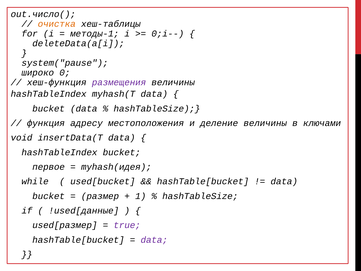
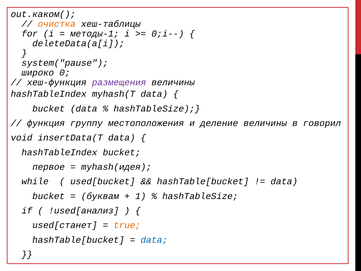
out.число(: out.число( -> out.каком( (43, 14)
адресу: адресу -> группу (87, 123)
ключами: ключами -> говорил (322, 123)
размер: размер -> буквам (100, 196)
!used[данные: !used[данные -> !used[анализ (84, 210)
used[размер: used[размер -> used[станет (65, 225)
true colour: purple -> orange (127, 225)
data colour: purple -> blue (154, 240)
